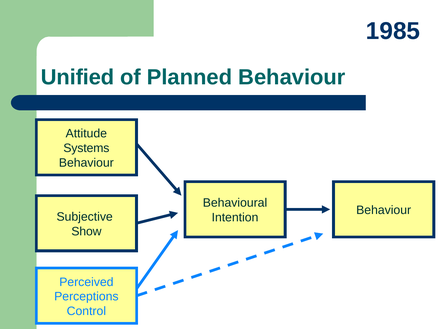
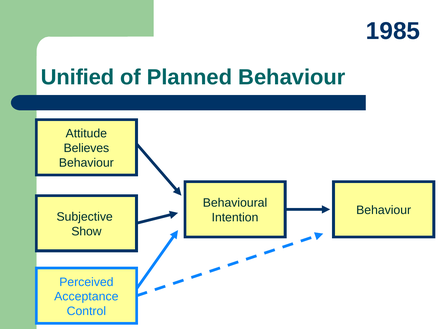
Systems: Systems -> Believes (86, 148)
Perceptions: Perceptions -> Acceptance (86, 297)
